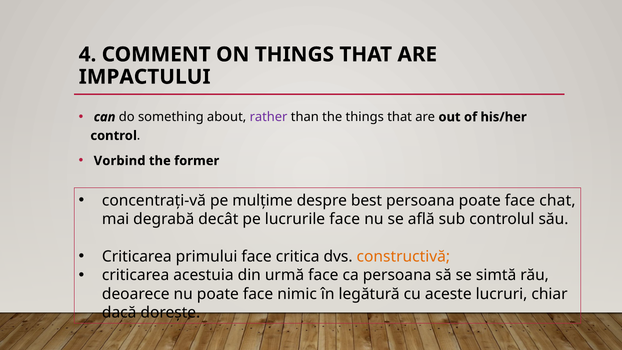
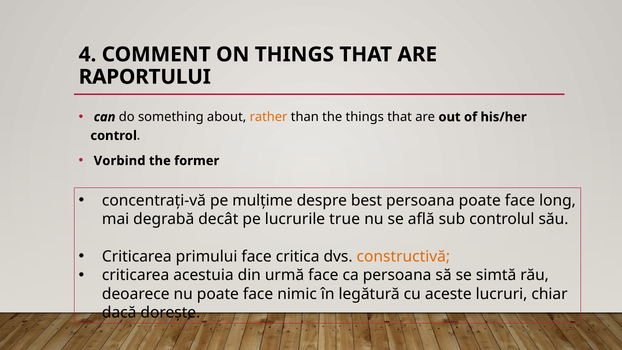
IMPACTULUI: IMPACTULUI -> RAPORTULUI (145, 77)
rather colour: purple -> orange (269, 117)
chat: chat -> long (558, 201)
lucrurile face: face -> true (345, 219)
